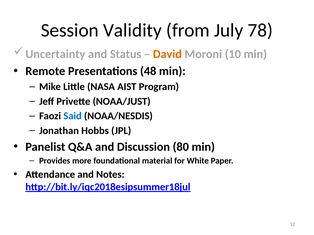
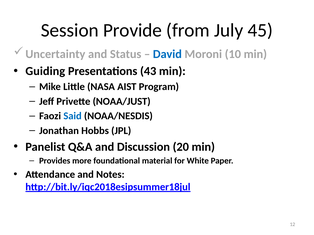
Validity: Validity -> Provide (133, 30)
78: 78 -> 45 (260, 30)
David colour: orange -> blue (167, 54)
Remote: Remote -> Guiding (45, 71)
48: 48 -> 43 (148, 71)
80: 80 -> 20 (181, 147)
